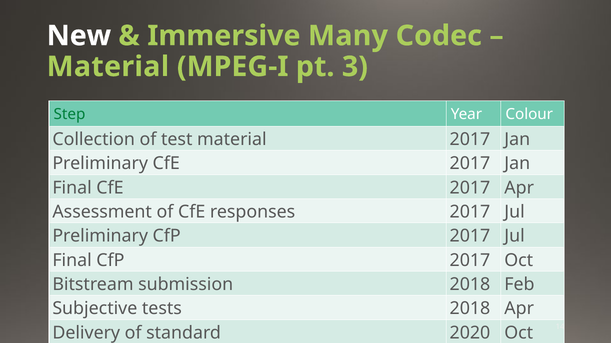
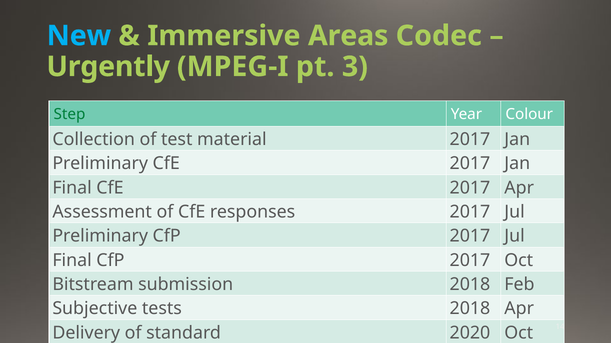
New colour: white -> light blue (79, 36)
Many: Many -> Areas (348, 36)
Material: Material -> Urgently (108, 67)
